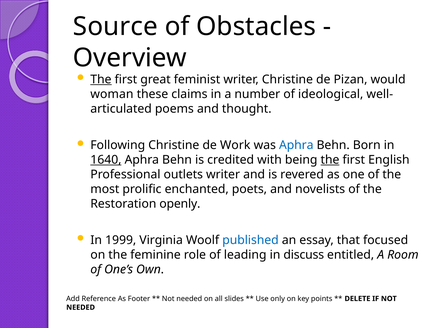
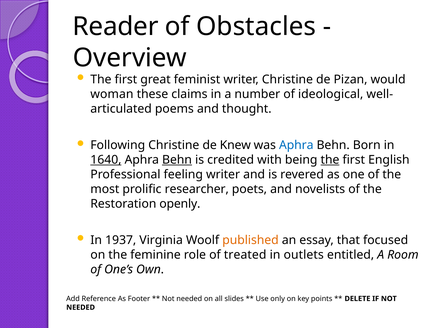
Source: Source -> Reader (116, 27)
The underline: present -> none (101, 80)
Work: Work -> Knew (235, 145)
Behn underline: none -> present (177, 160)
outlets: outlets -> feeling (183, 174)
enchanted: enchanted -> researcher (197, 189)
1999: 1999 -> 1937 (121, 240)
published colour: blue -> orange (251, 240)
leading: leading -> treated (245, 255)
discuss: discuss -> outlets (304, 255)
